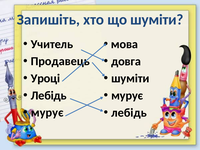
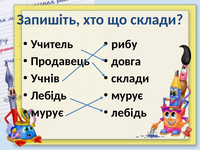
що шуміти: шуміти -> склади (157, 20)
мова: мова -> рибу (124, 44)
Уроці: Уроці -> Учнів (45, 78)
шуміти: шуміти -> склади (130, 78)
